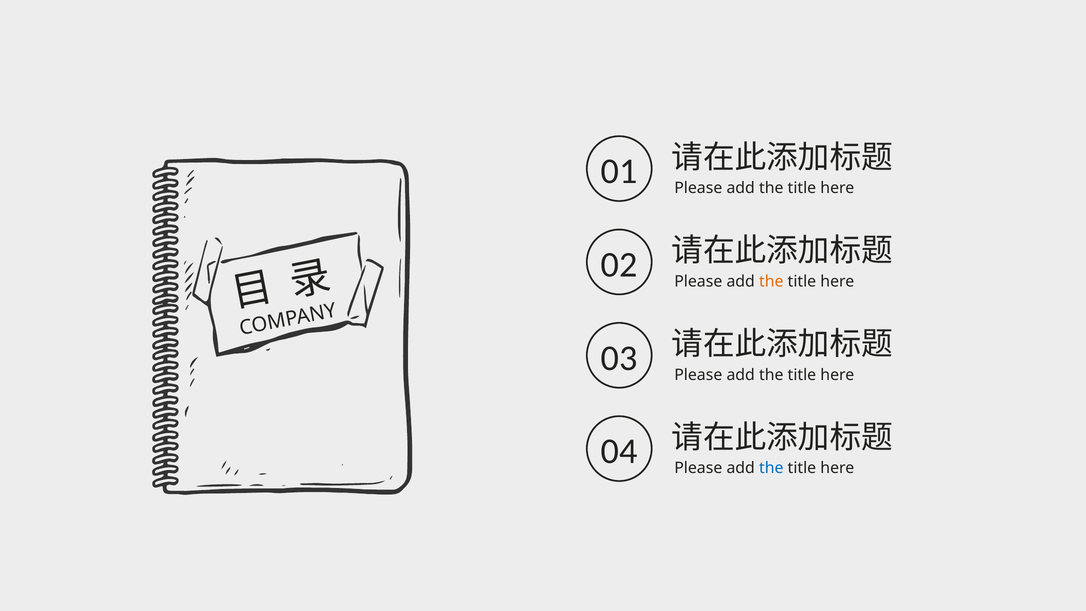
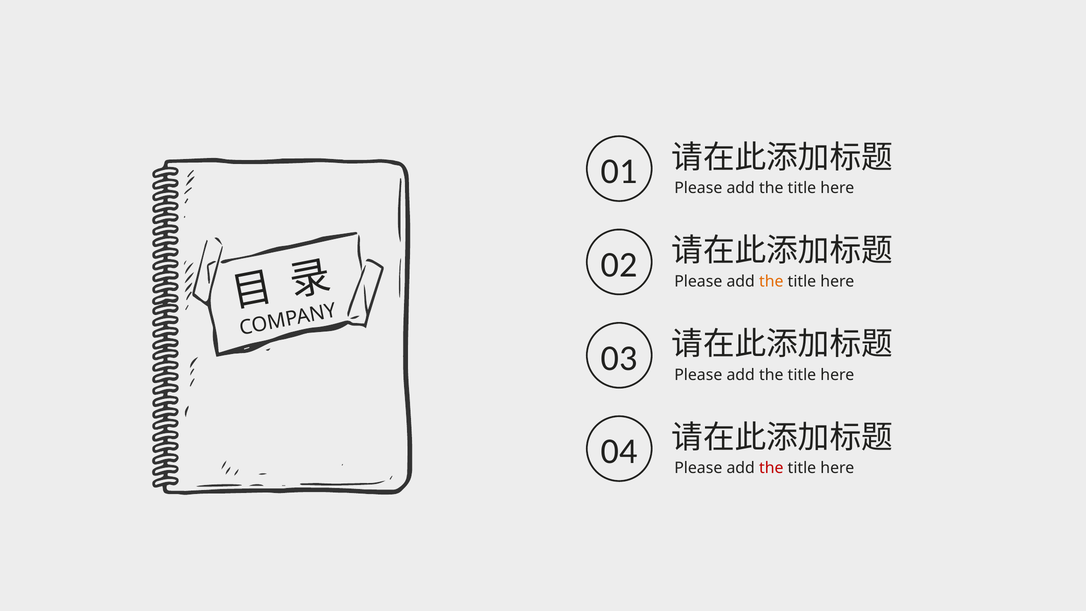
the colour: blue -> red (771, 468)
